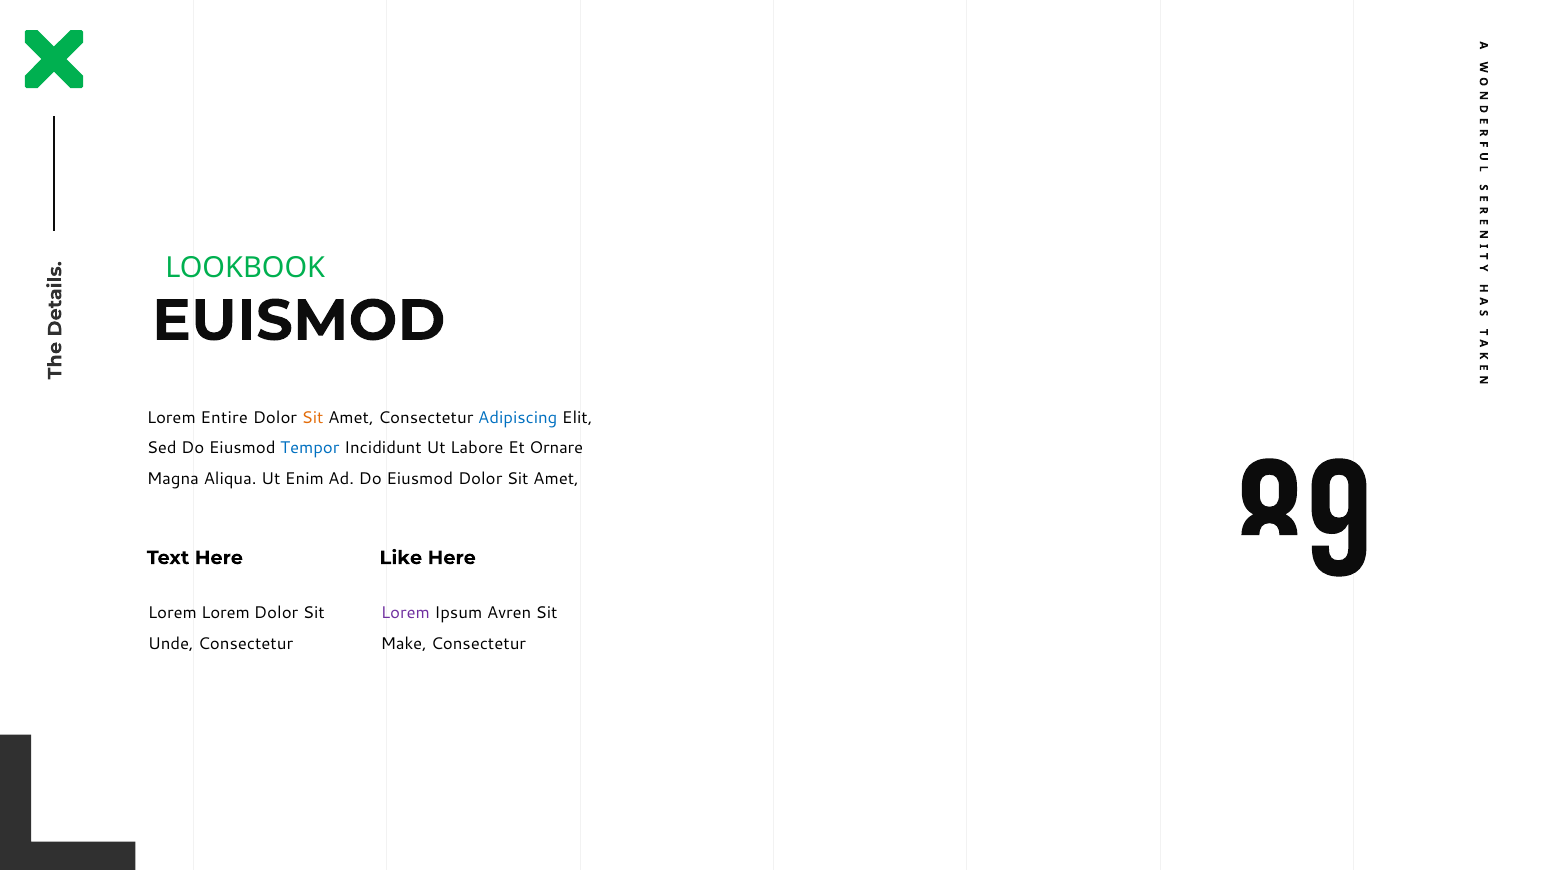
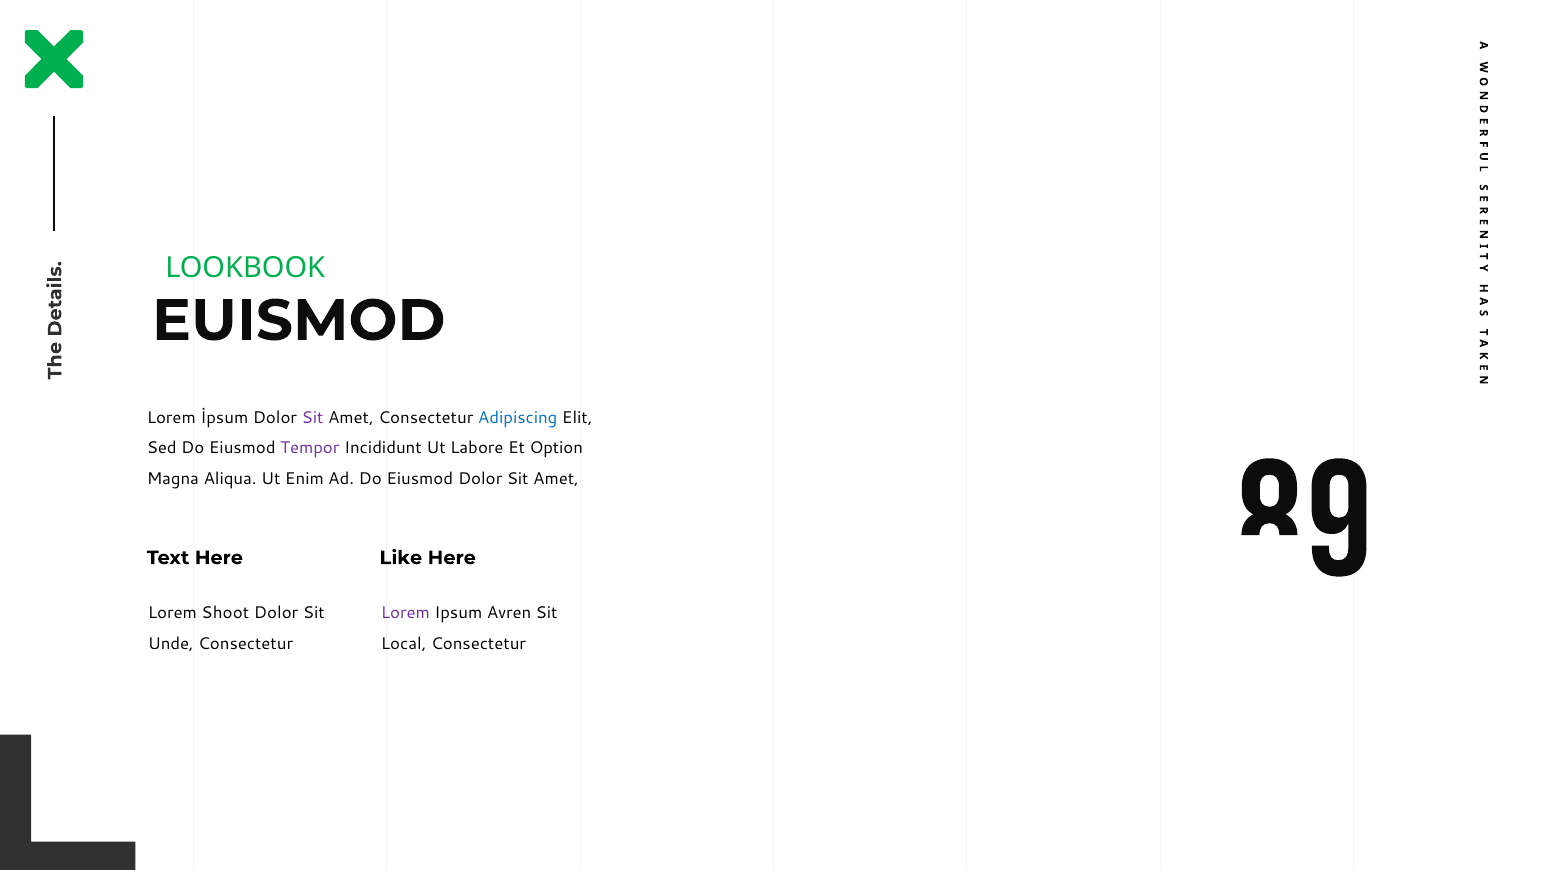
Entire: Entire -> İpsum (224, 418)
Sit colour: orange -> purple (313, 418)
Tempor colour: blue -> purple (310, 448)
Ornare: Ornare -> Option (556, 448)
Lorem Lorem: Lorem -> Shoot (225, 613)
Make: Make -> Local (404, 644)
